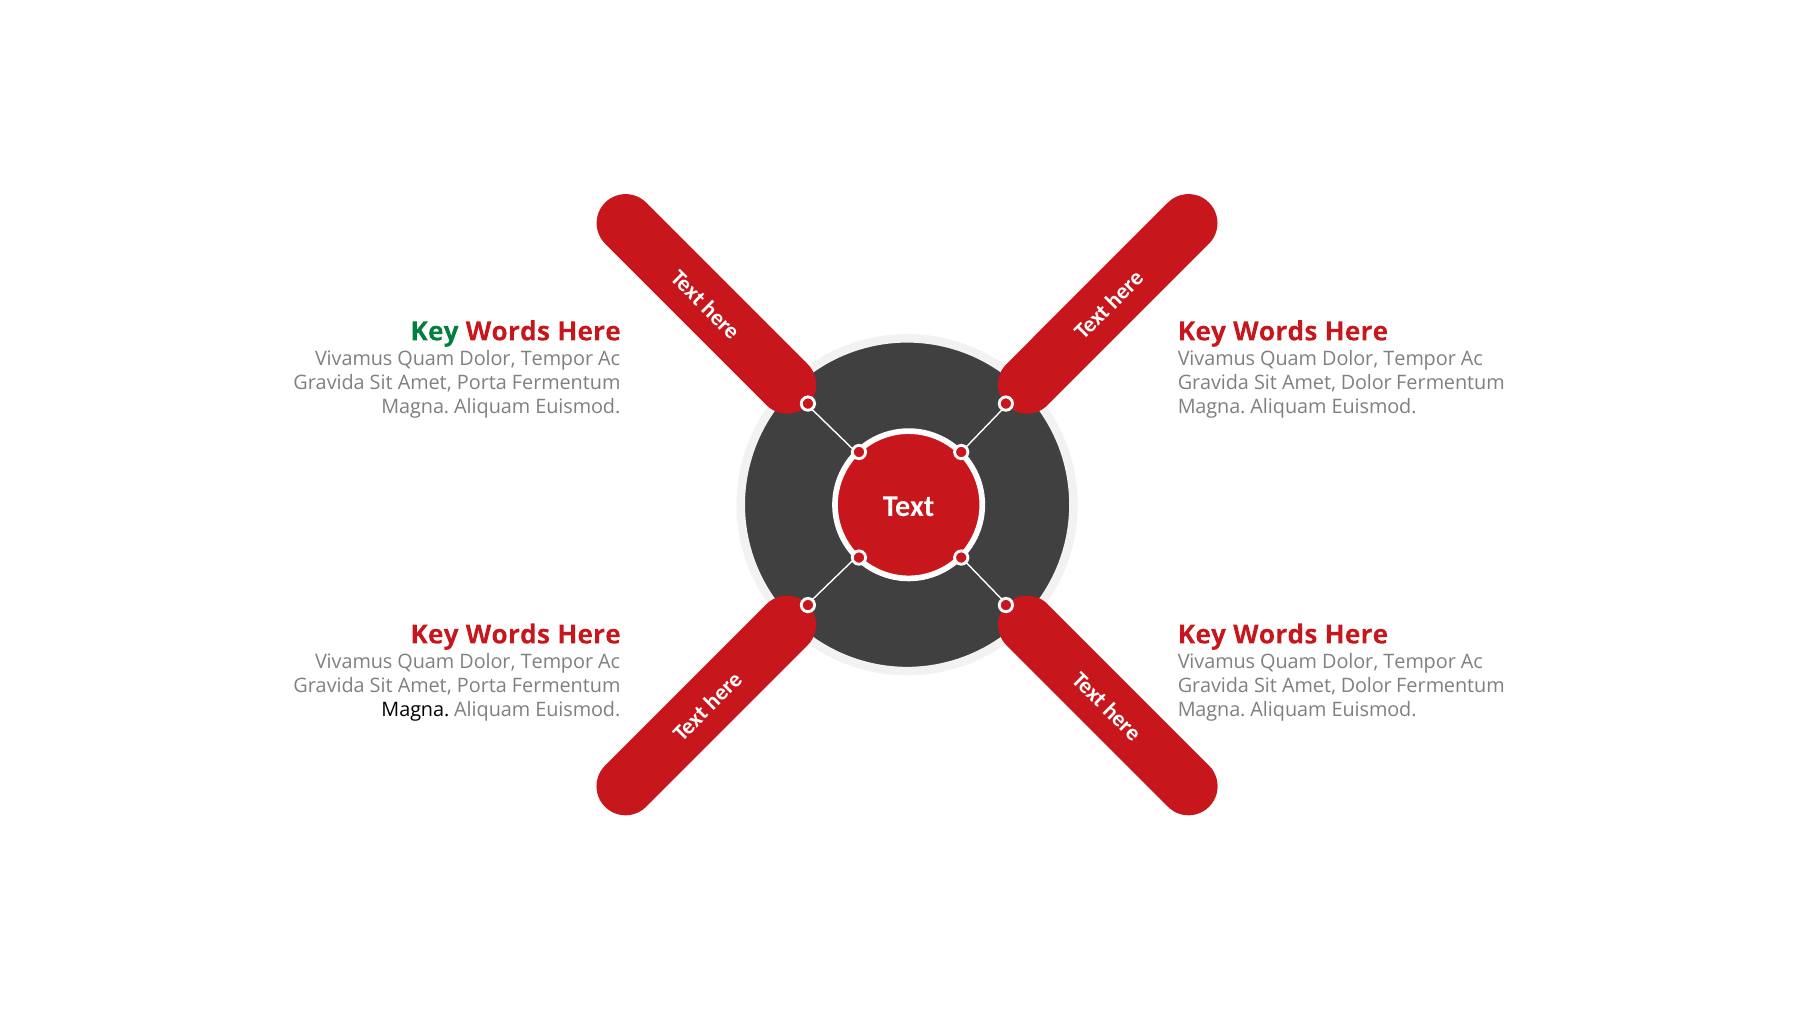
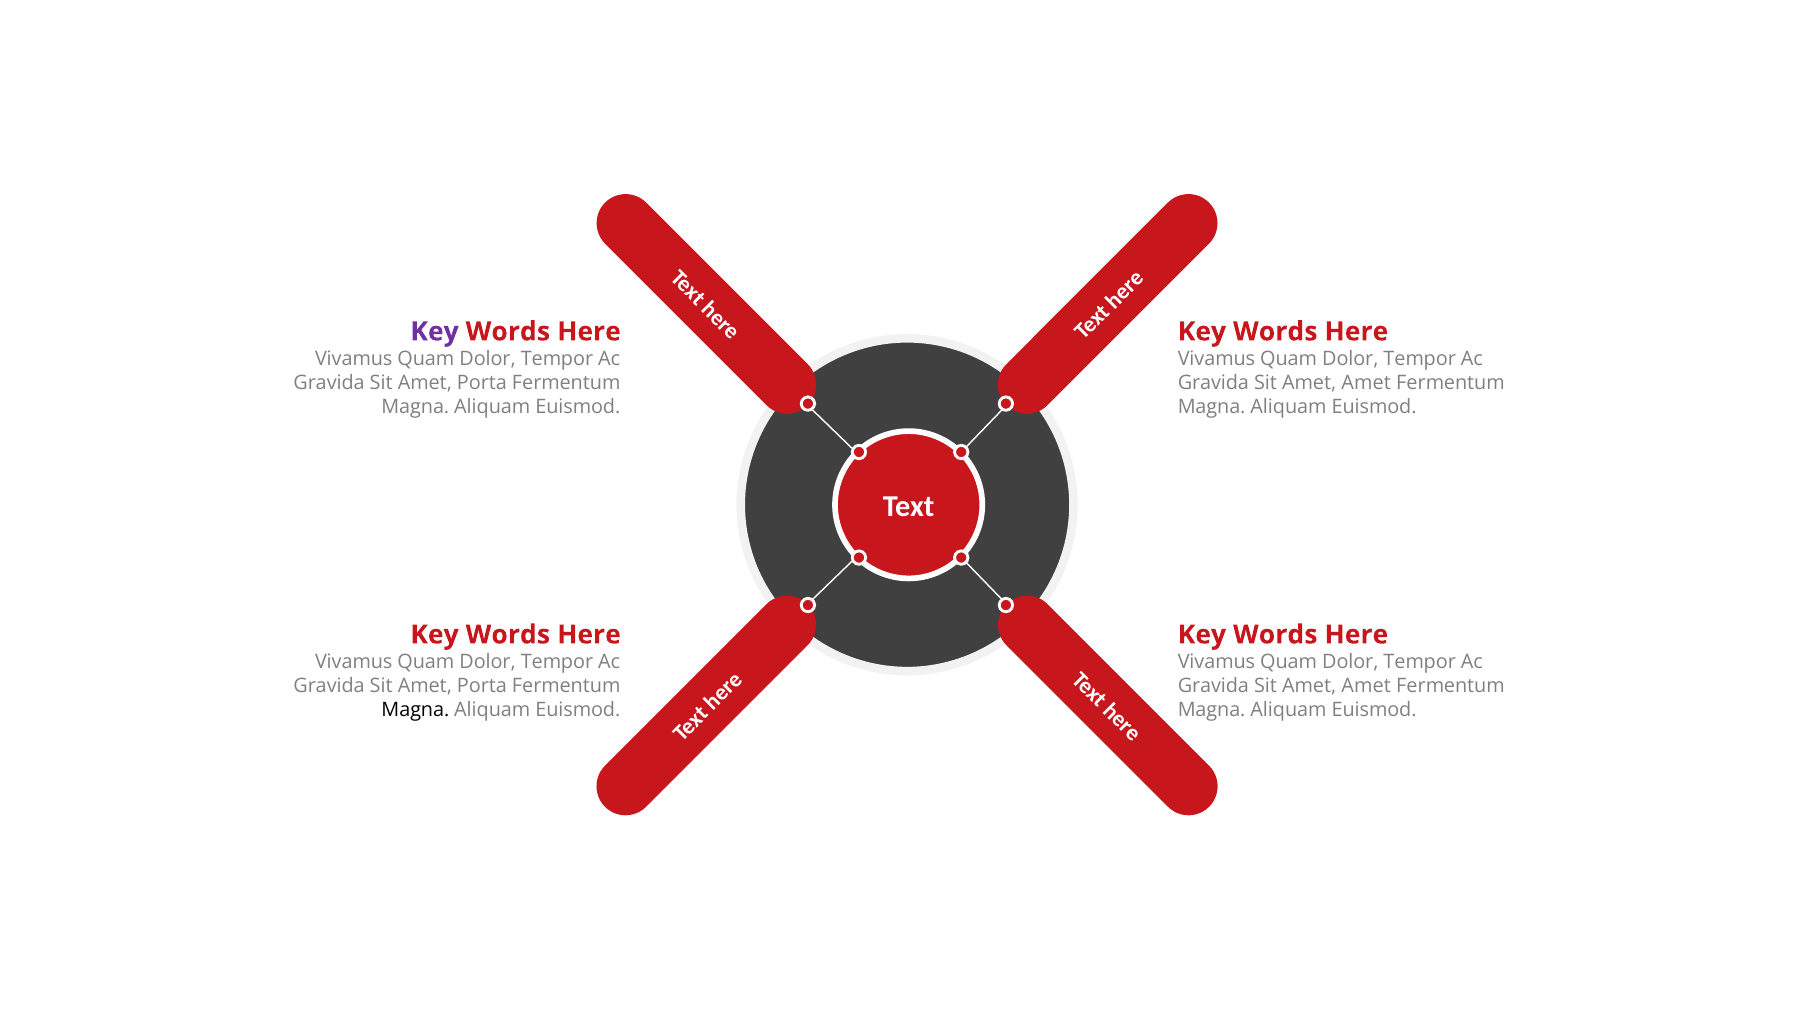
Key colour: green -> purple (435, 332)
Dolor: Dolor -> Amet (1366, 383)
Dolor: Dolor -> Amet (1366, 686)
